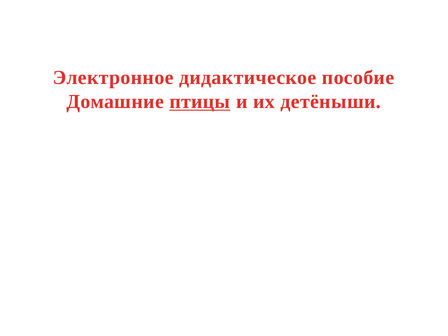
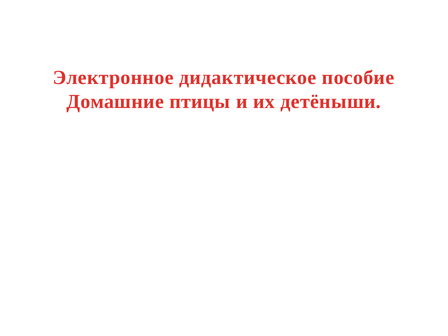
птицы underline: present -> none (200, 102)
